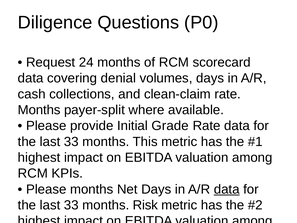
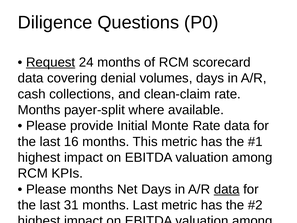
Request underline: none -> present (51, 62)
Grade: Grade -> Monte (170, 126)
33: 33 -> 16 (71, 142)
33: 33 -> 31 (71, 205)
months Risk: Risk -> Last (145, 205)
